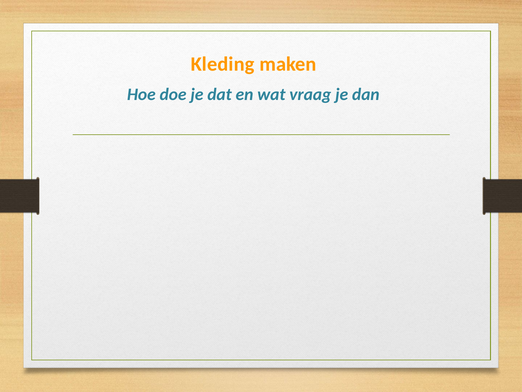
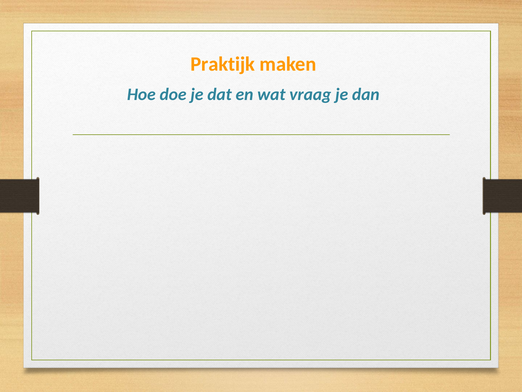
Kleding: Kleding -> Praktijk (223, 64)
